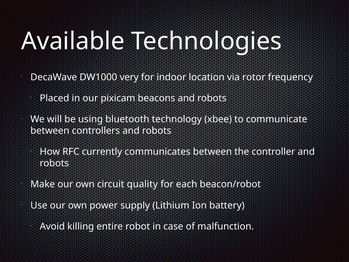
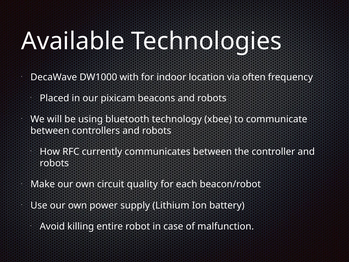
very: very -> with (129, 77)
rotor: rotor -> often (254, 77)
